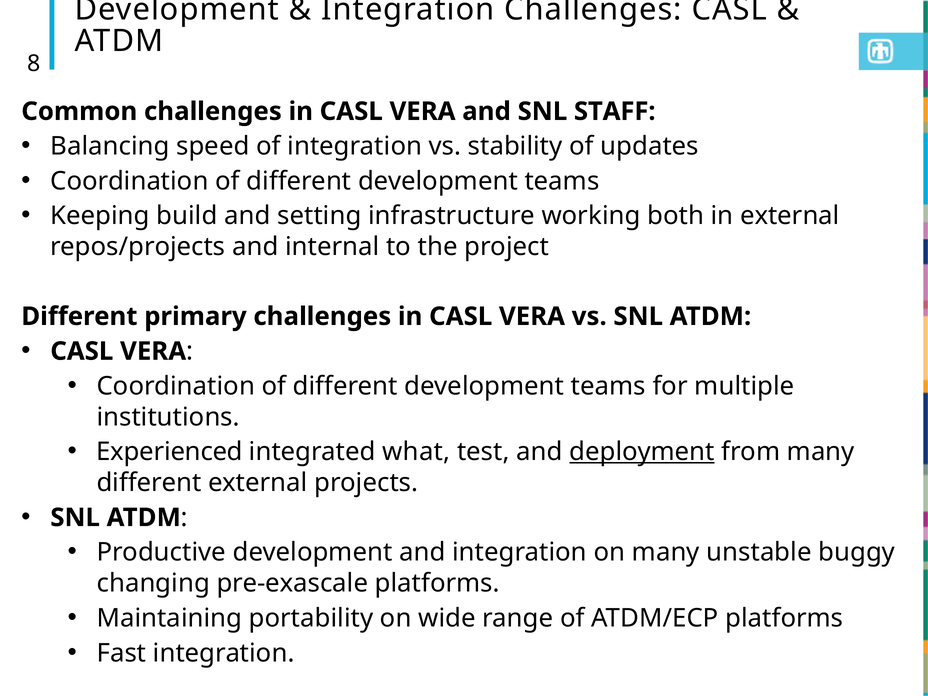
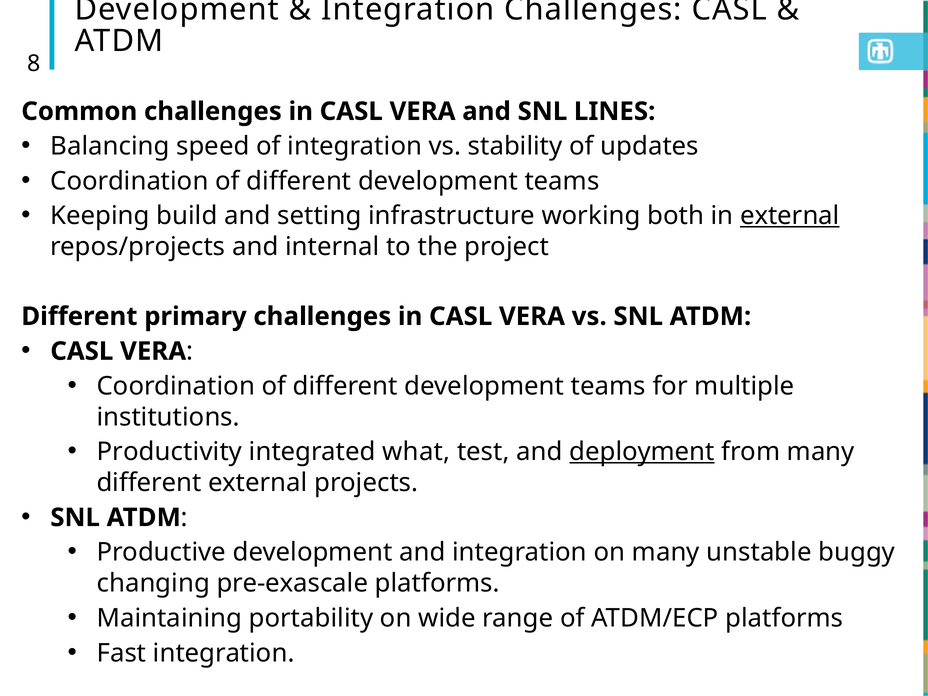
STAFF: STAFF -> LINES (615, 111)
external underline: none -> present (790, 216)
Experienced: Experienced -> Productivity (169, 452)
